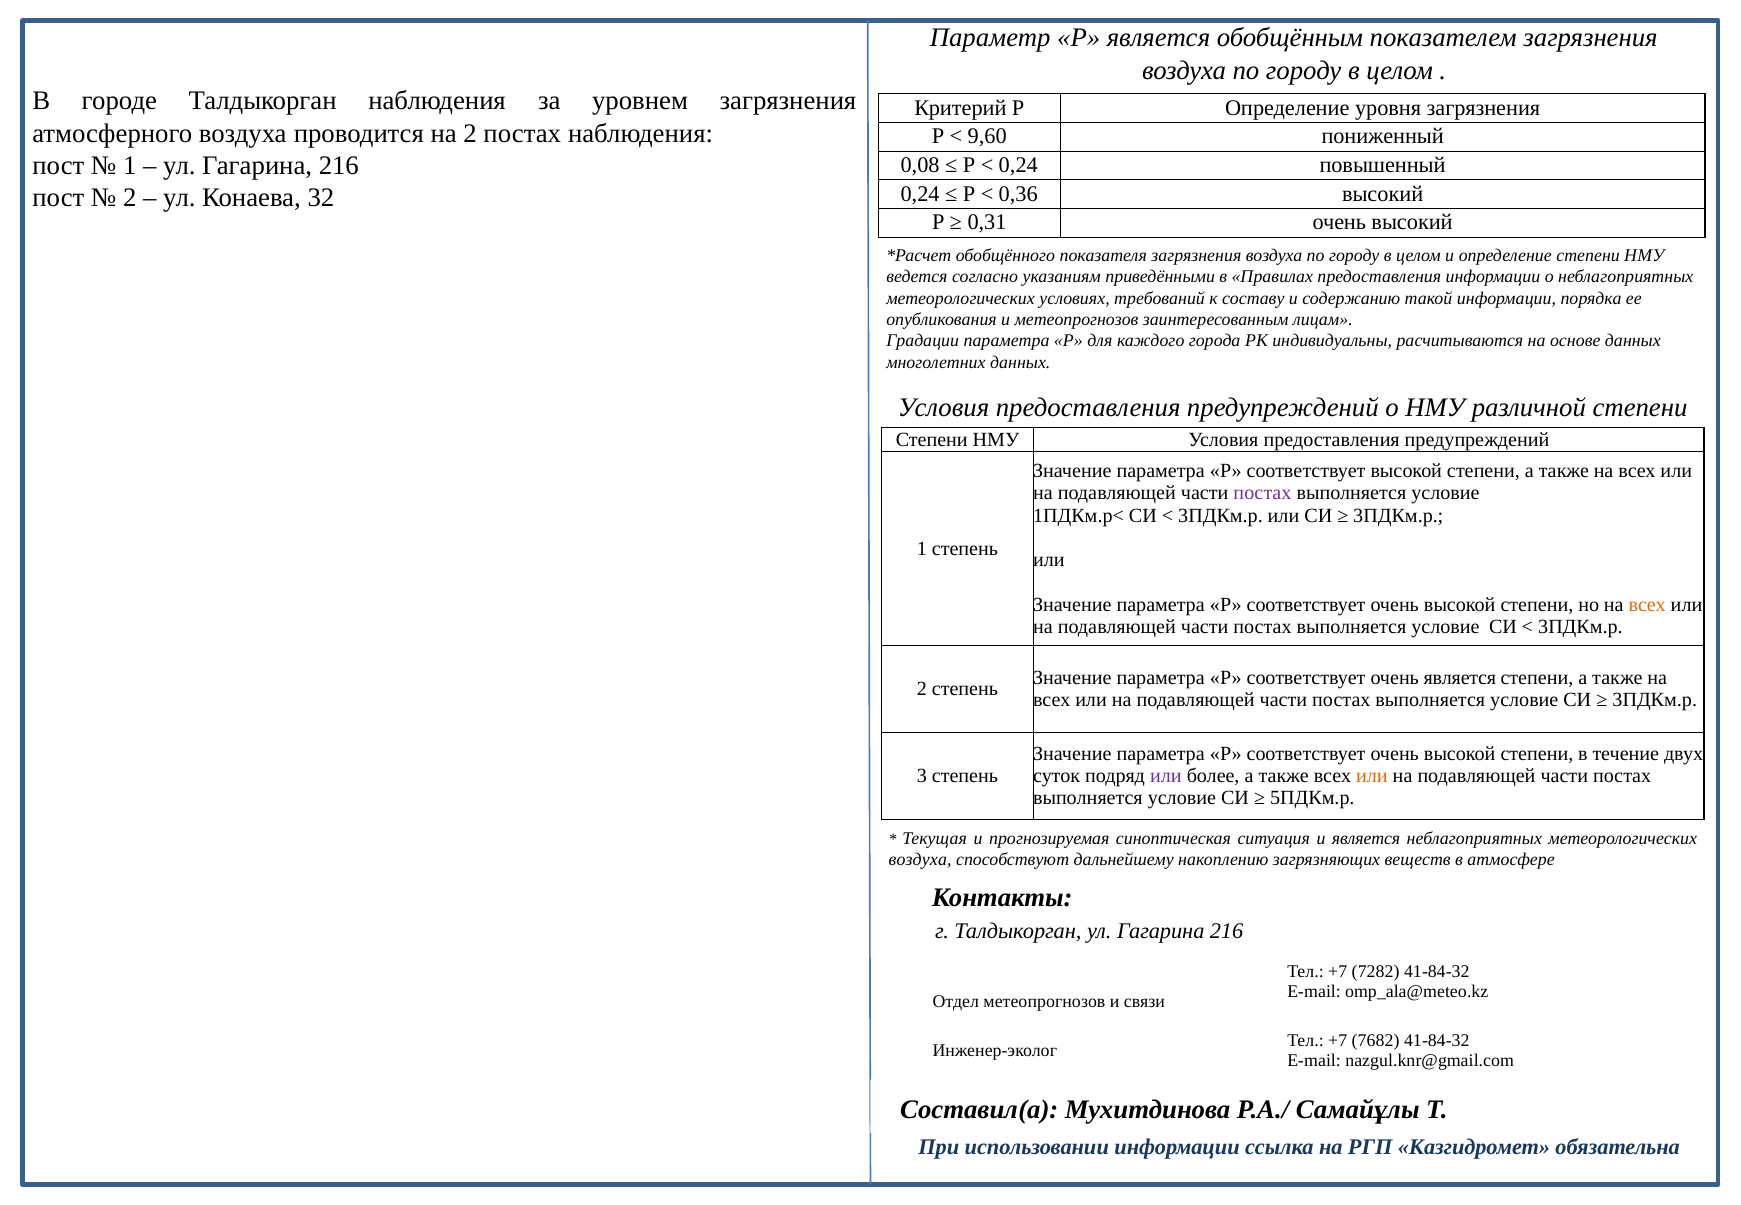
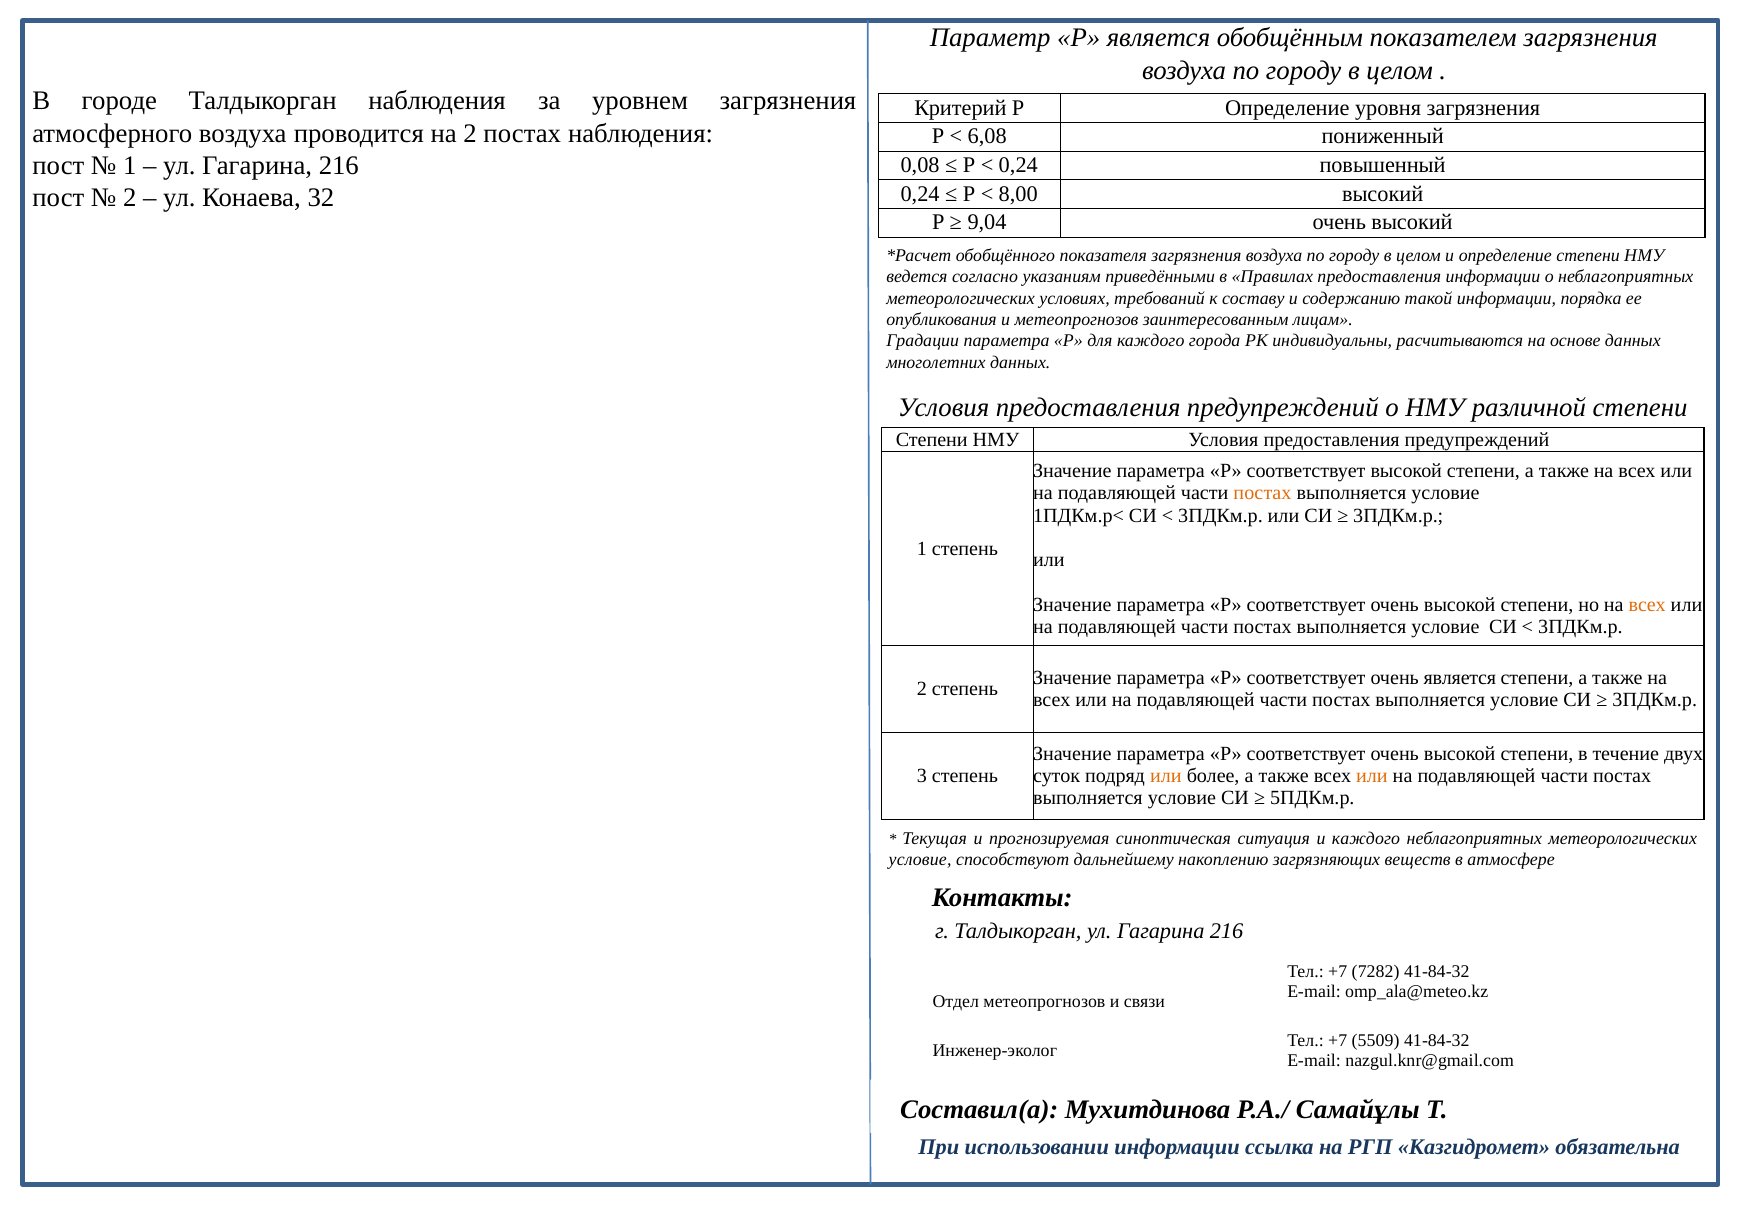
9,60: 9,60 -> 6,08 (987, 137)
0,36: 0,36 -> 8,00 (1018, 194)
0,31: 0,31 -> 9,04 (987, 223)
постах colour: purple -> orange (1262, 493)
или colour: purple -> orange (1166, 776)
и является: является -> каждого (1366, 839)
воздуха: воздуха -> условие (920, 860)
7682: 7682 -> 5509 (1376, 1041)
